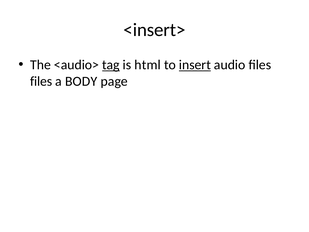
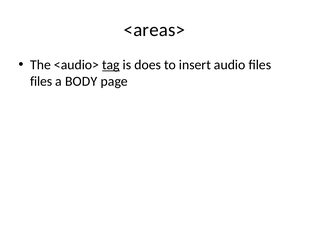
<insert>: <insert> -> <areas> (154, 30)
html: html -> does (148, 65)
insert underline: present -> none (195, 65)
